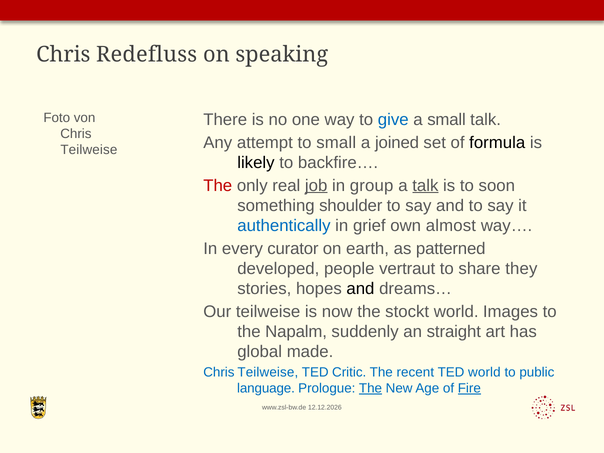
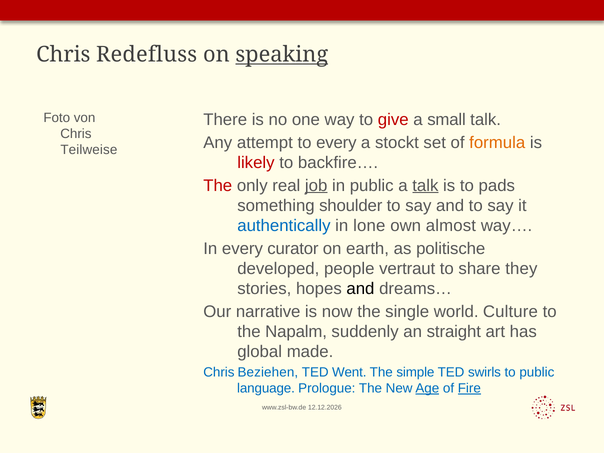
speaking underline: none -> present (282, 55)
give colour: blue -> red (393, 120)
to small: small -> every (336, 143)
joined: joined -> stockt (397, 143)
formula colour: black -> orange (497, 143)
likely colour: black -> red (256, 163)
in group: group -> public (372, 185)
soon: soon -> pads (497, 185)
grief: grief -> lone (369, 226)
patterned: patterned -> politische (451, 248)
Our teilweise: teilweise -> narrative (268, 312)
stockt: stockt -> single (407, 312)
Images: Images -> Culture (510, 312)
Teilweise: Teilweise -> Beziehen (268, 372)
Critic: Critic -> Went (349, 372)
recent: recent -> simple (415, 372)
TED world: world -> swirls (485, 372)
The underline: present -> none (371, 388)
Age underline: none -> present (427, 388)
